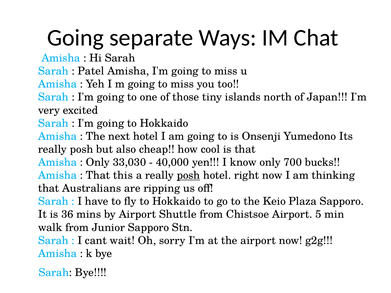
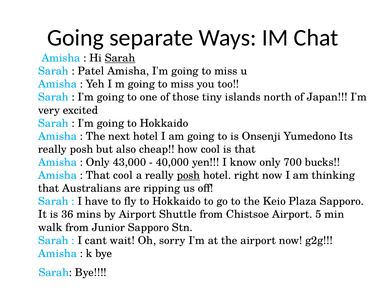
Sarah underline: none -> present (120, 58)
33,030: 33,030 -> 43,000 (129, 162)
That this: this -> cool (123, 175)
